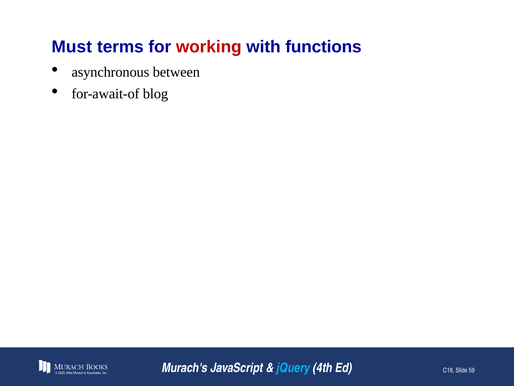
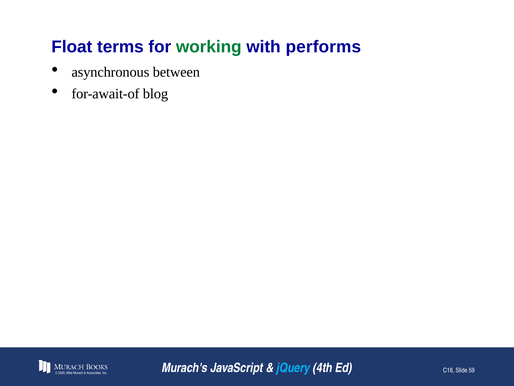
Must: Must -> Float (72, 47)
working colour: red -> green (209, 47)
functions: functions -> performs (323, 47)
